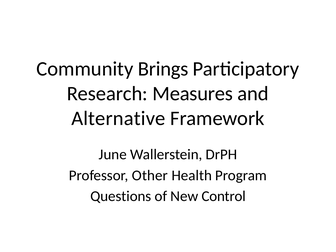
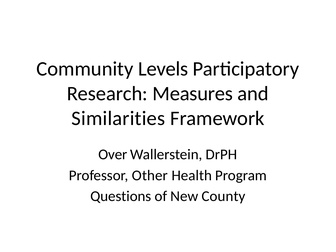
Brings: Brings -> Levels (163, 69)
Alternative: Alternative -> Similarities (118, 118)
June: June -> Over (113, 154)
Control: Control -> County (223, 196)
